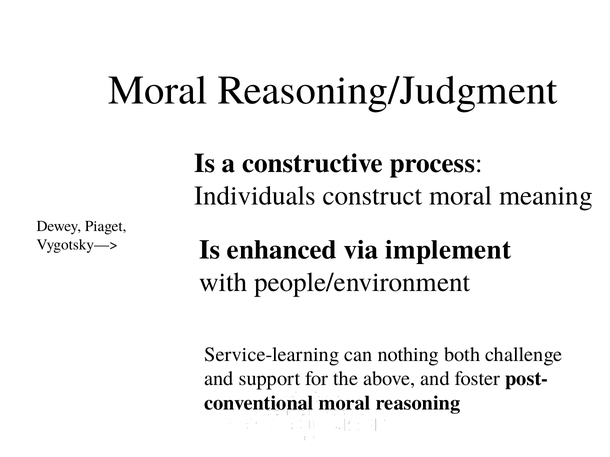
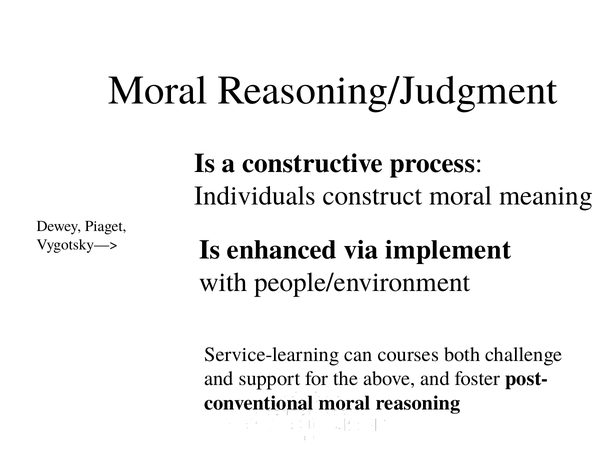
nothing: nothing -> courses (408, 355)
